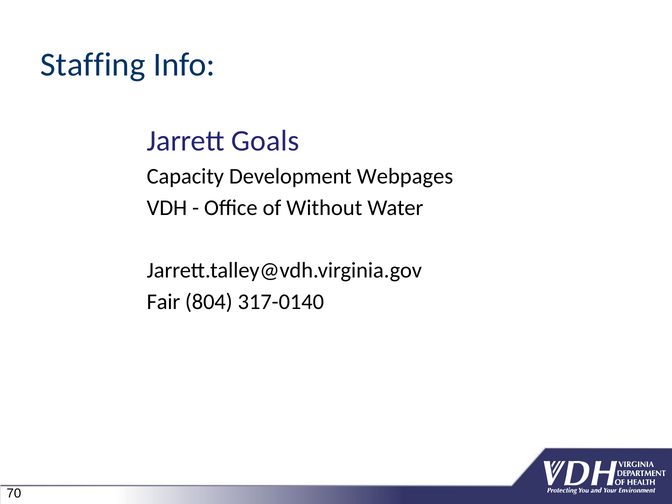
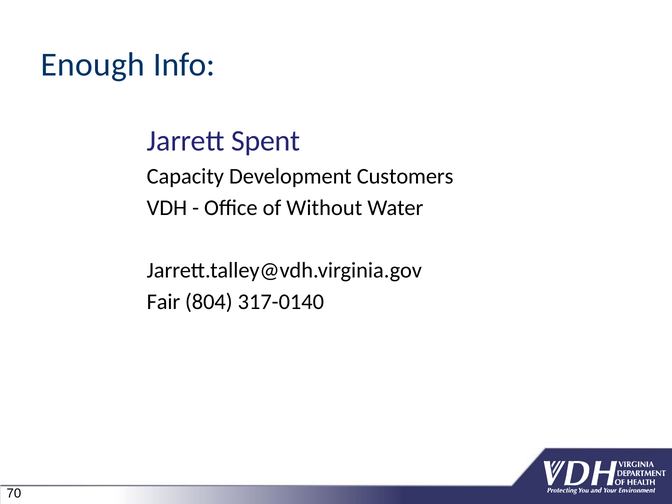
Staffing: Staffing -> Enough (93, 65)
Goals: Goals -> Spent (266, 141)
Webpages: Webpages -> Customers (405, 176)
